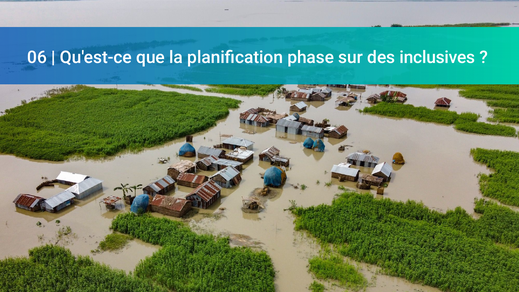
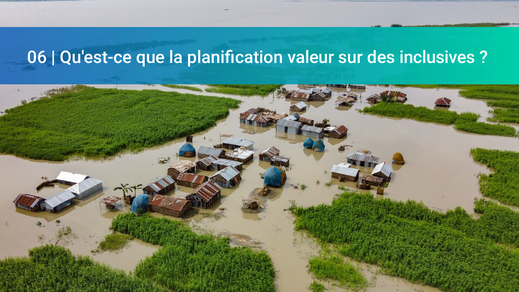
phase: phase -> valeur (311, 58)
